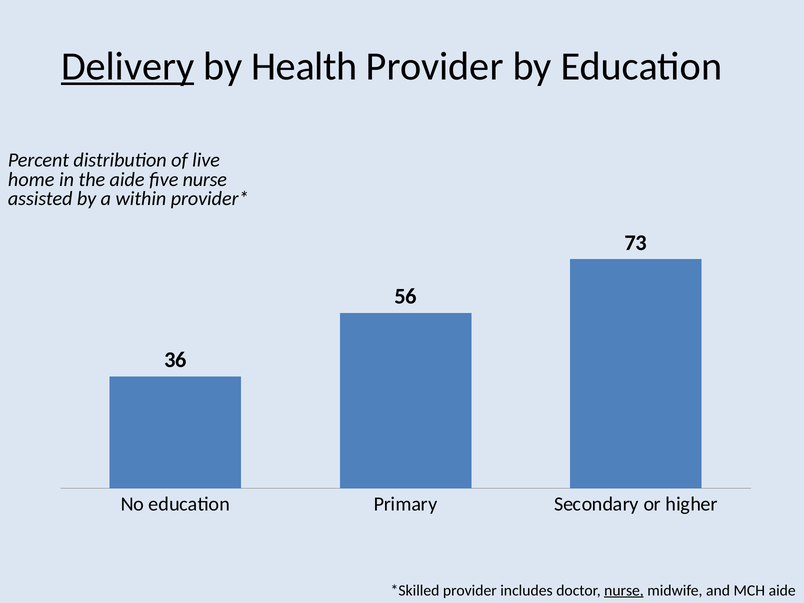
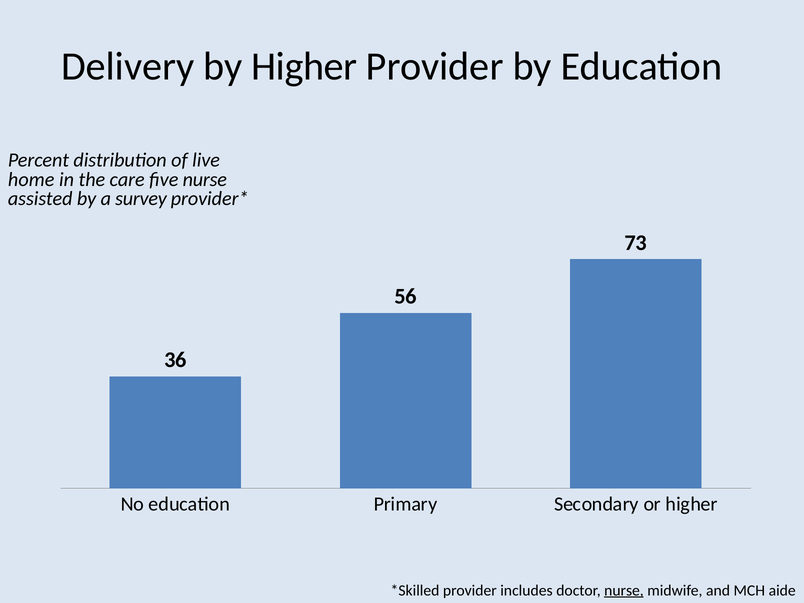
Delivery underline: present -> none (128, 66)
by Health: Health -> Higher (304, 66)
the aide: aide -> care (127, 179)
within: within -> survey (141, 199)
